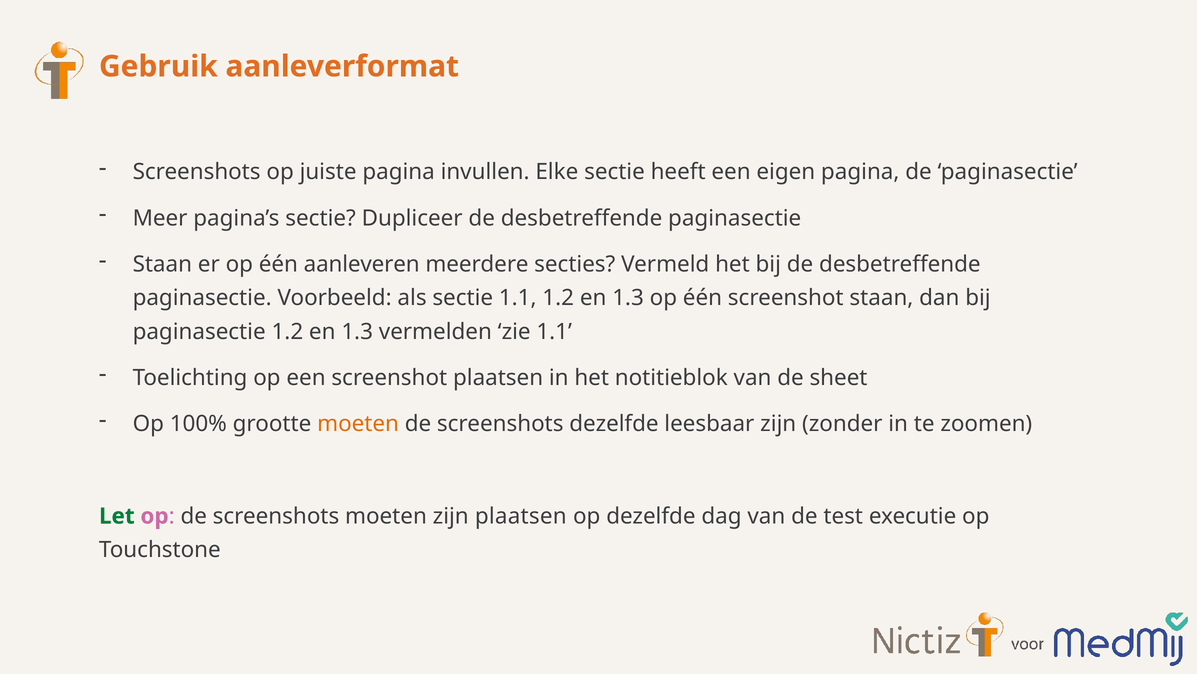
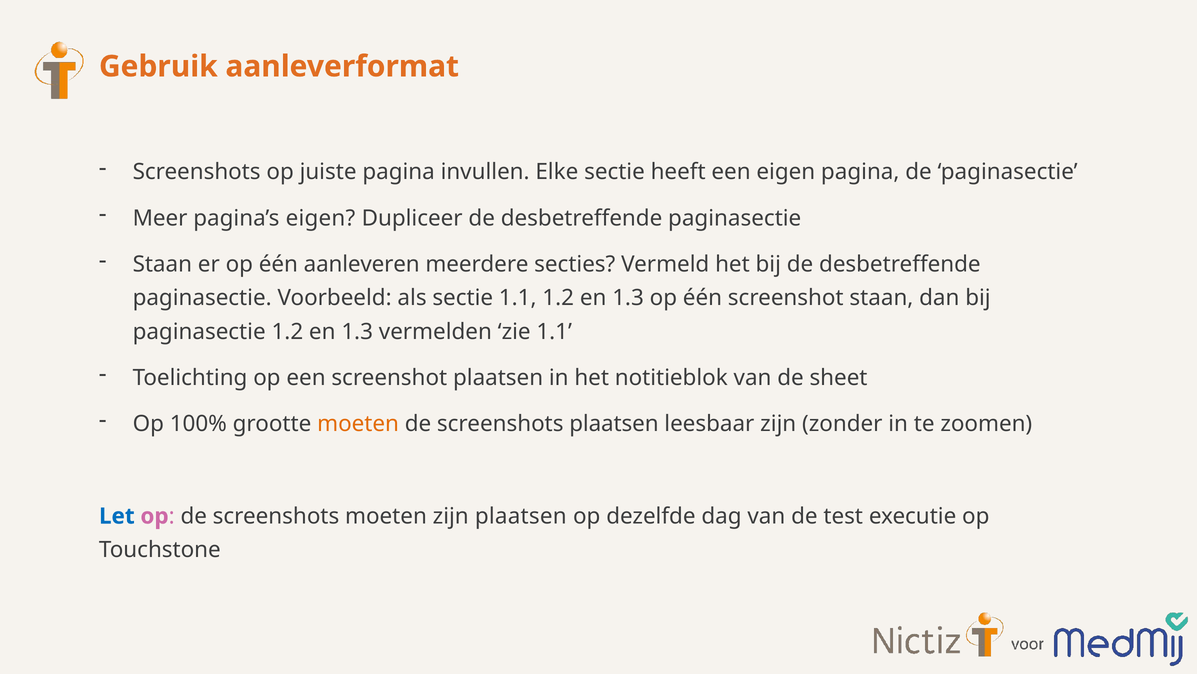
pagina’s sectie: sectie -> eigen (320, 218)
screenshots dezelfde: dezelfde -> plaatsen (614, 424)
Let colour: green -> blue (117, 516)
